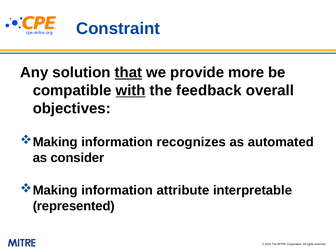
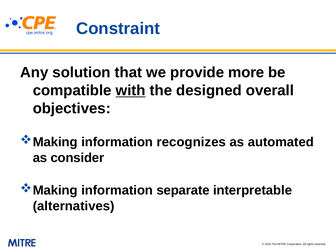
that underline: present -> none (128, 73)
feedback: feedback -> designed (209, 90)
attribute: attribute -> separate (183, 190)
represented: represented -> alternatives (74, 206)
